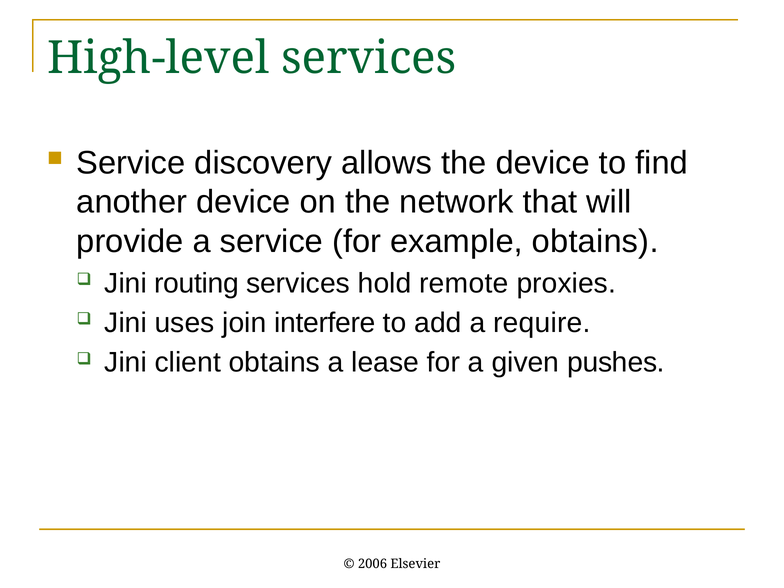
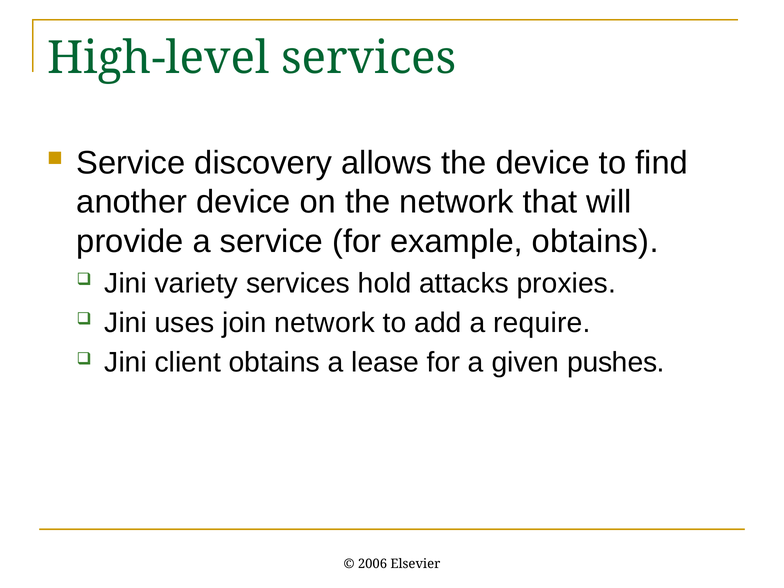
routing: routing -> variety (196, 283)
remote: remote -> attacks (464, 283)
join interfere: interfere -> network (325, 323)
